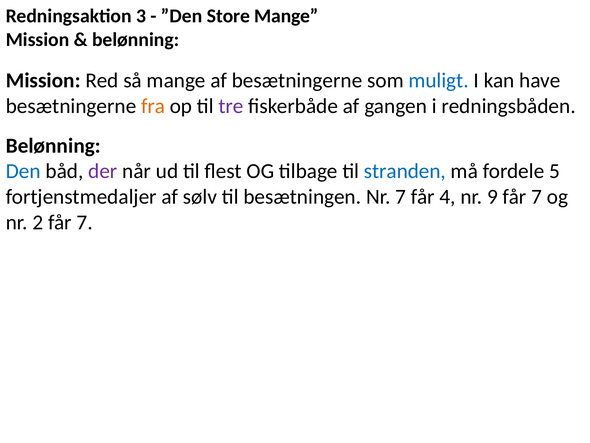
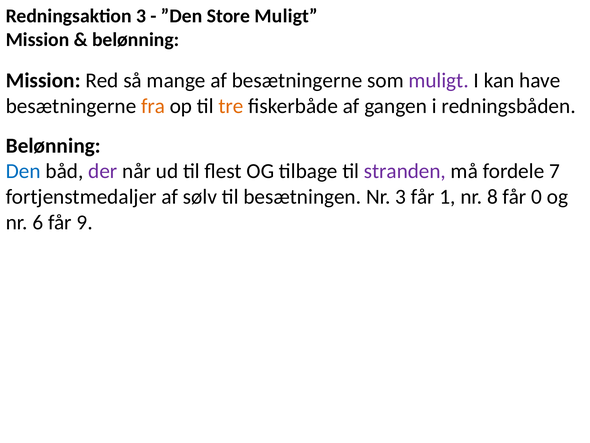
Store Mange: Mange -> Muligt (286, 16)
muligt colour: blue -> purple (439, 80)
tre colour: purple -> orange (231, 106)
stranden colour: blue -> purple (405, 171)
5: 5 -> 7 (555, 171)
Nr 7: 7 -> 3 (401, 197)
4: 4 -> 1 (447, 197)
9: 9 -> 8 (492, 197)
7: 7 -> 0 (537, 197)
2: 2 -> 6 (38, 222)
7: 7 -> 9 (85, 222)
